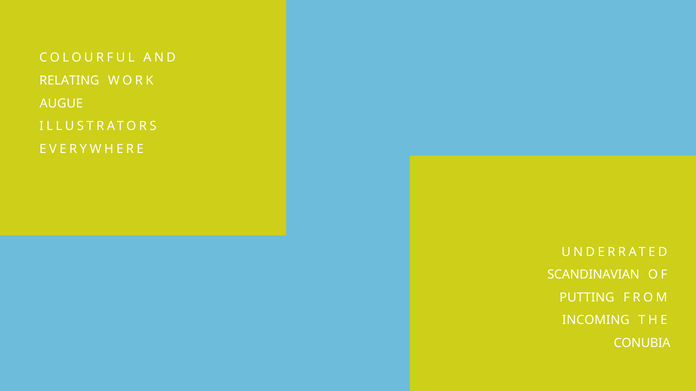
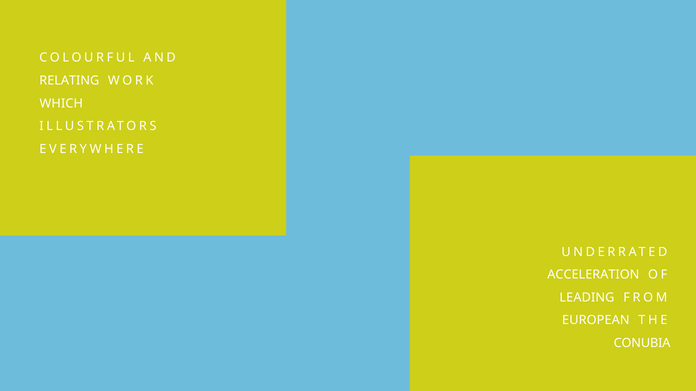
AUGUE: AUGUE -> WHICH (61, 103)
SCANDINAVIAN: SCANDINAVIAN -> ACCELERATION (593, 275)
PUTTING: PUTTING -> LEADING (587, 298)
INCOMING: INCOMING -> EUROPEAN (596, 321)
